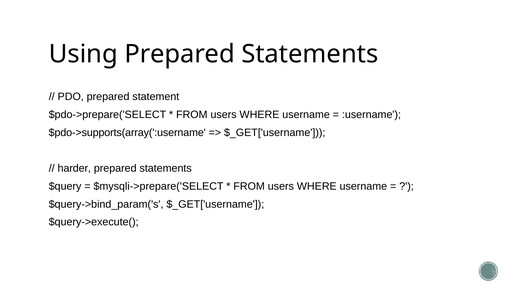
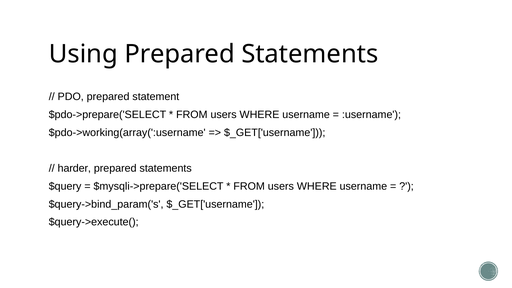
$pdo->supports(array(':username: $pdo->supports(array(':username -> $pdo->working(array(':username (127, 133)
